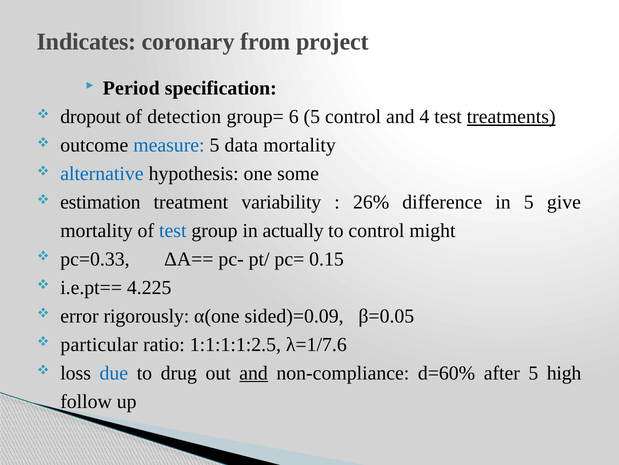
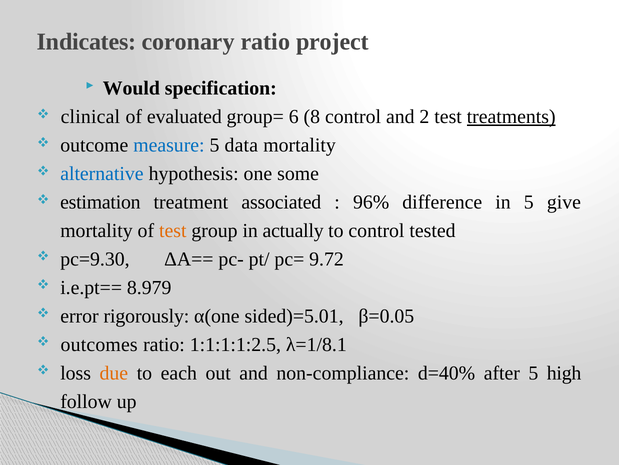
coronary from: from -> ratio (265, 42)
Period: Period -> Would (131, 88)
dropout: dropout -> clinical (90, 117)
detection: detection -> evaluated (184, 117)
6 5: 5 -> 8 (312, 117)
4: 4 -> 2 (424, 117)
variability: variability -> associated (281, 202)
26%: 26% -> 96% (371, 202)
test colour: blue -> orange (173, 230)
might: might -> tested (432, 230)
pc=0.33: pc=0.33 -> pc=9.30 (95, 259)
0.15: 0.15 -> 9.72 (327, 259)
4.225: 4.225 -> 8.979 (149, 287)
sided)=0.09: sided)=0.09 -> sided)=5.01 (294, 316)
particular: particular -> outcomes (99, 344)
λ=1/7.6: λ=1/7.6 -> λ=1/8.1 (316, 344)
due colour: blue -> orange (114, 372)
drug: drug -> each (179, 372)
and underline: present -> none (254, 372)
d=60%: d=60% -> d=40% (447, 372)
